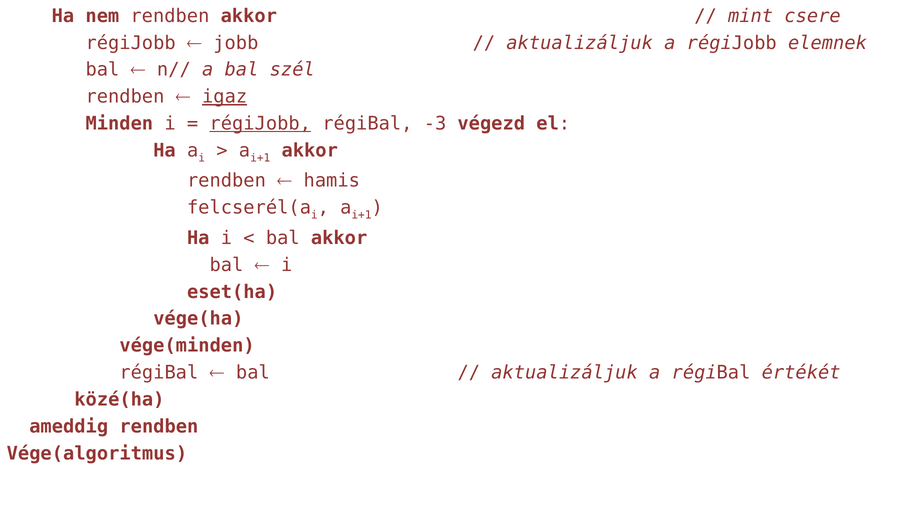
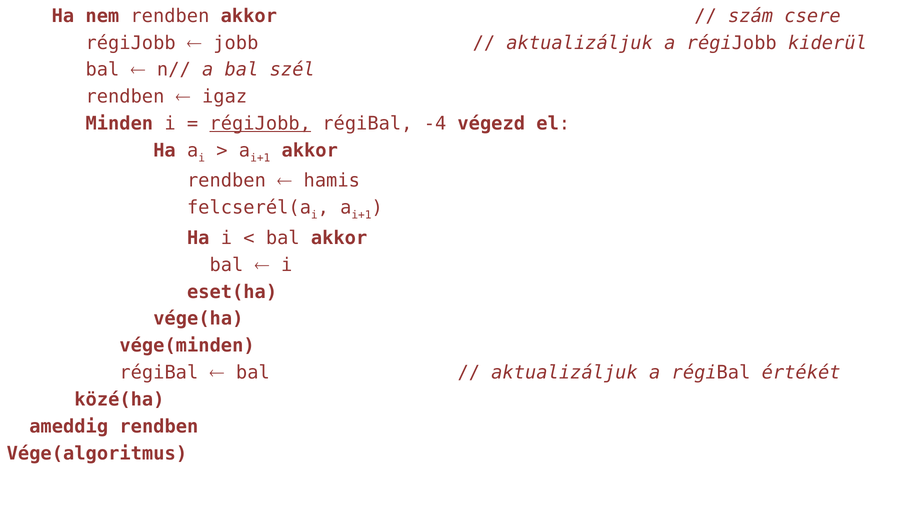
mint: mint -> szám (751, 16)
elemnek: elemnek -> kiderül (827, 43)
igaz underline: present -> none (225, 97)
-3: -3 -> -4 (435, 124)
